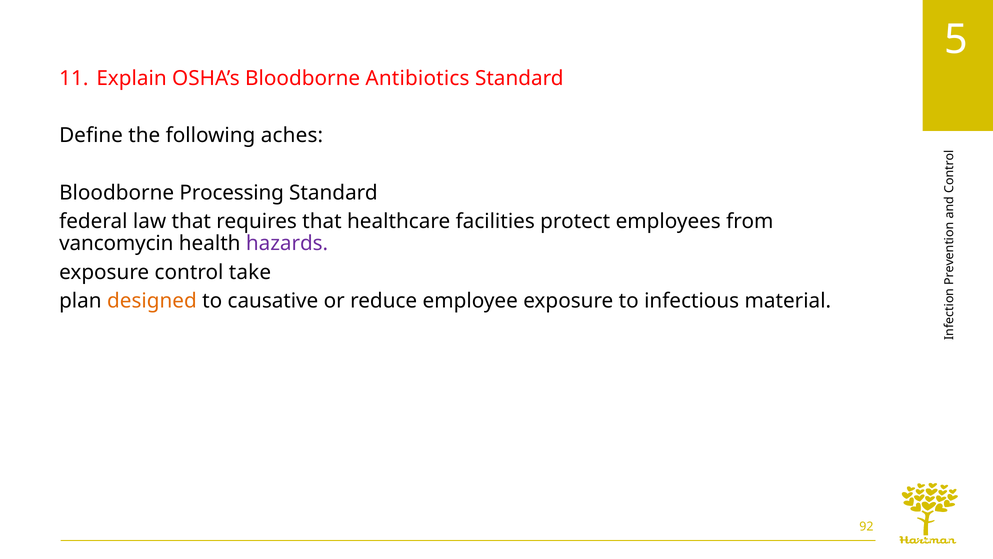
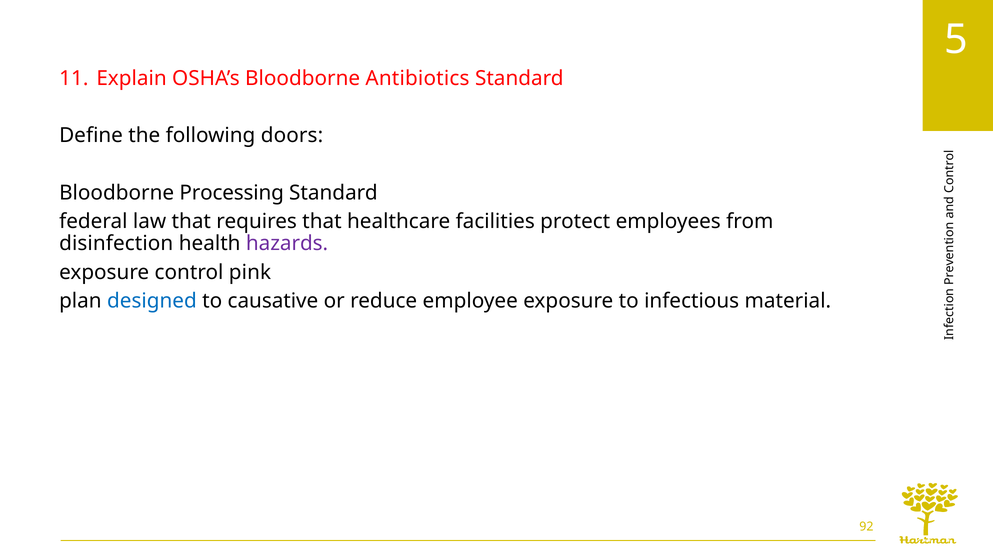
aches: aches -> doors (292, 135)
vancomycin: vancomycin -> disinfection (116, 243)
take: take -> pink (250, 272)
designed colour: orange -> blue (152, 301)
